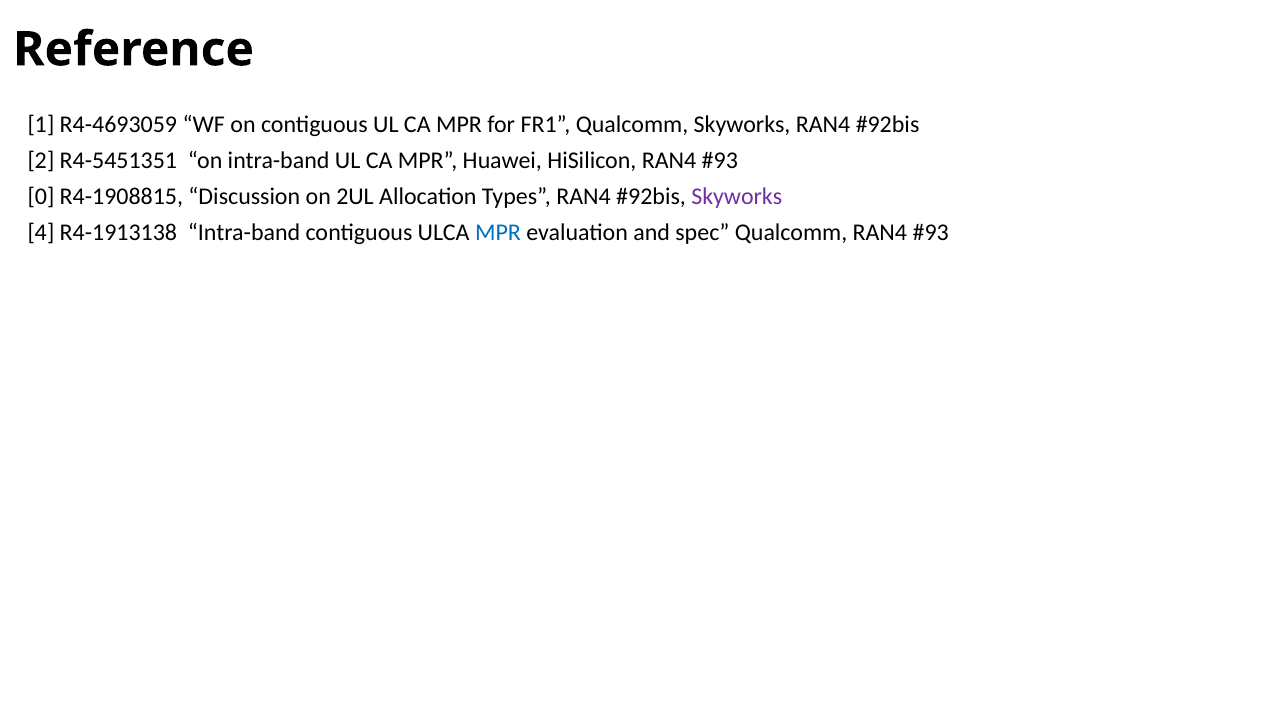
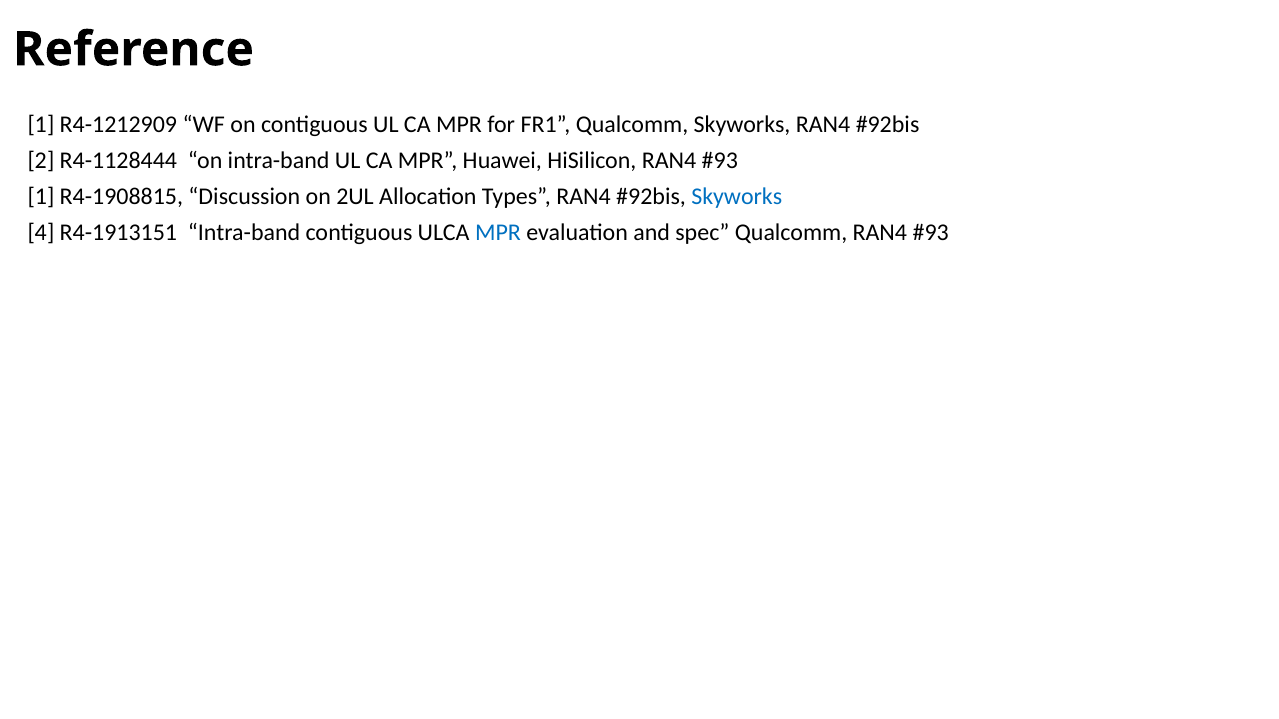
R4-4693059: R4-4693059 -> R4-1212909 (118, 125)
R4-5451351: R4-5451351 -> R4-1128444 (118, 161)
0: 0 -> 1 (41, 197)
Skyworks colour: purple -> blue (737, 197)
R4-1913138: R4-1913138 -> R4-1913151 (118, 233)
